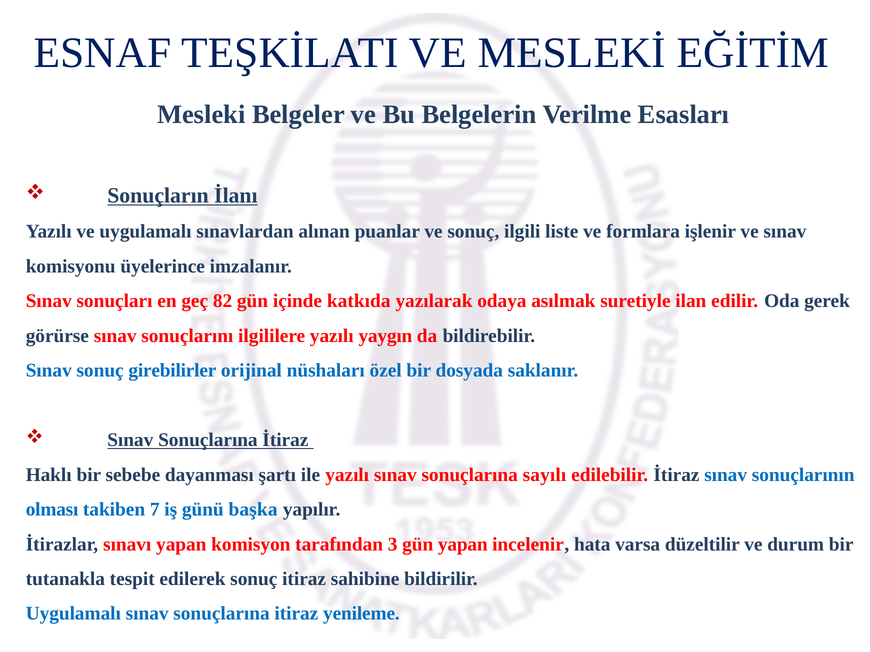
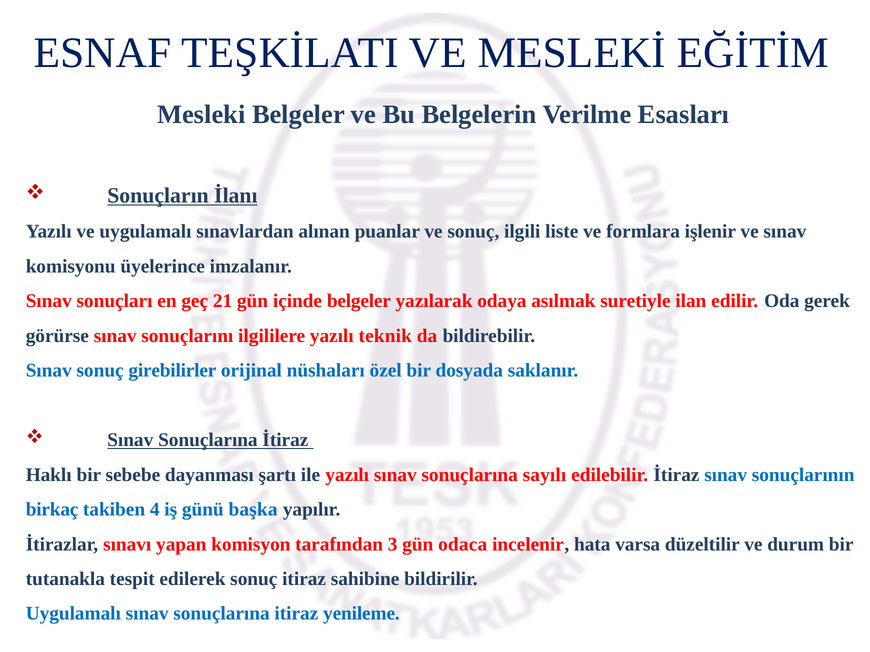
82: 82 -> 21 (223, 301)
içinde katkıda: katkıda -> belgeler (359, 301)
yaygın: yaygın -> teknik (385, 336)
olması: olması -> birkaç (52, 510)
7: 7 -> 4 (155, 510)
gün yapan: yapan -> odaca (463, 545)
